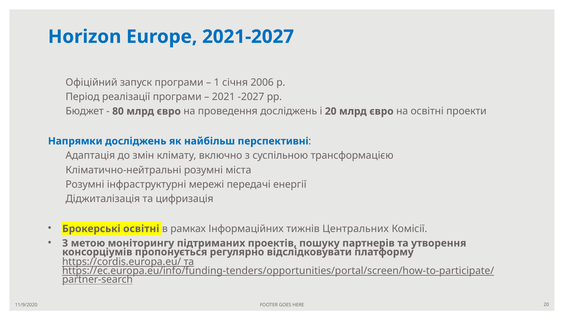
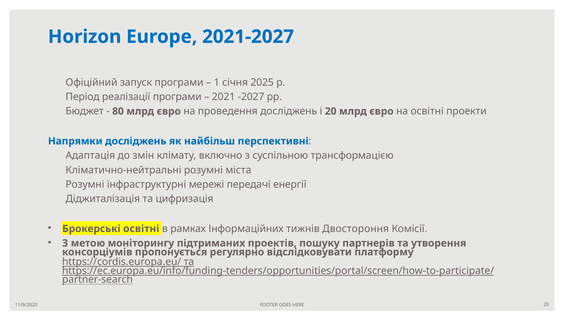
2006: 2006 -> 2025 (262, 82)
Центральних: Центральних -> Двостороння (356, 229)
